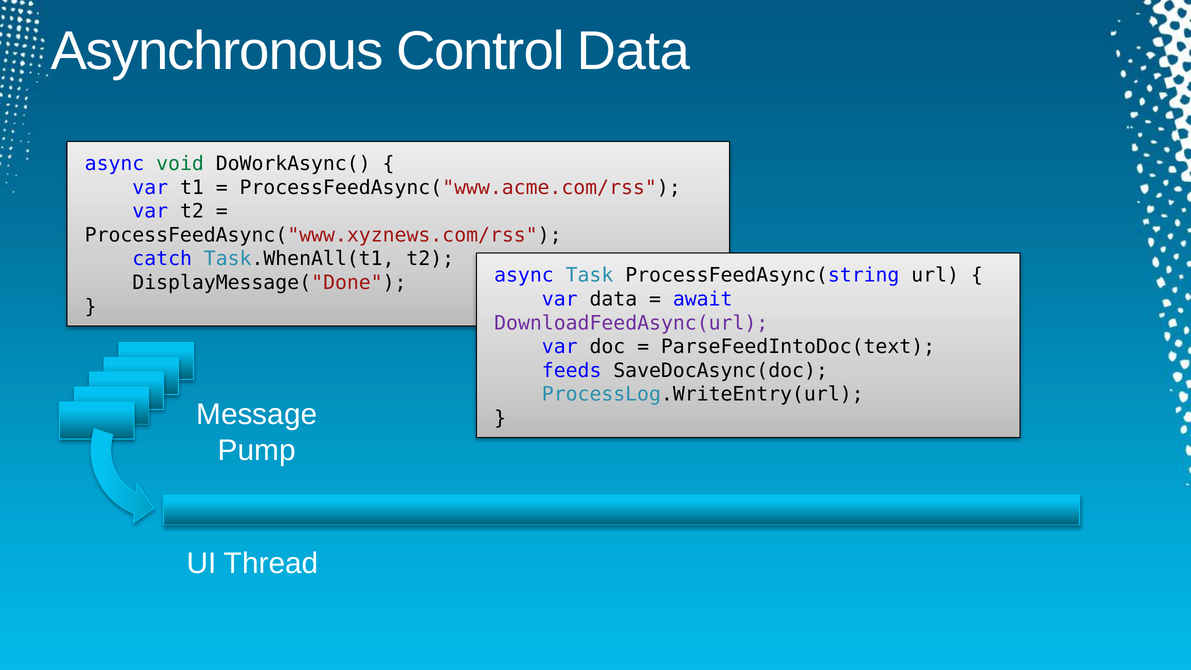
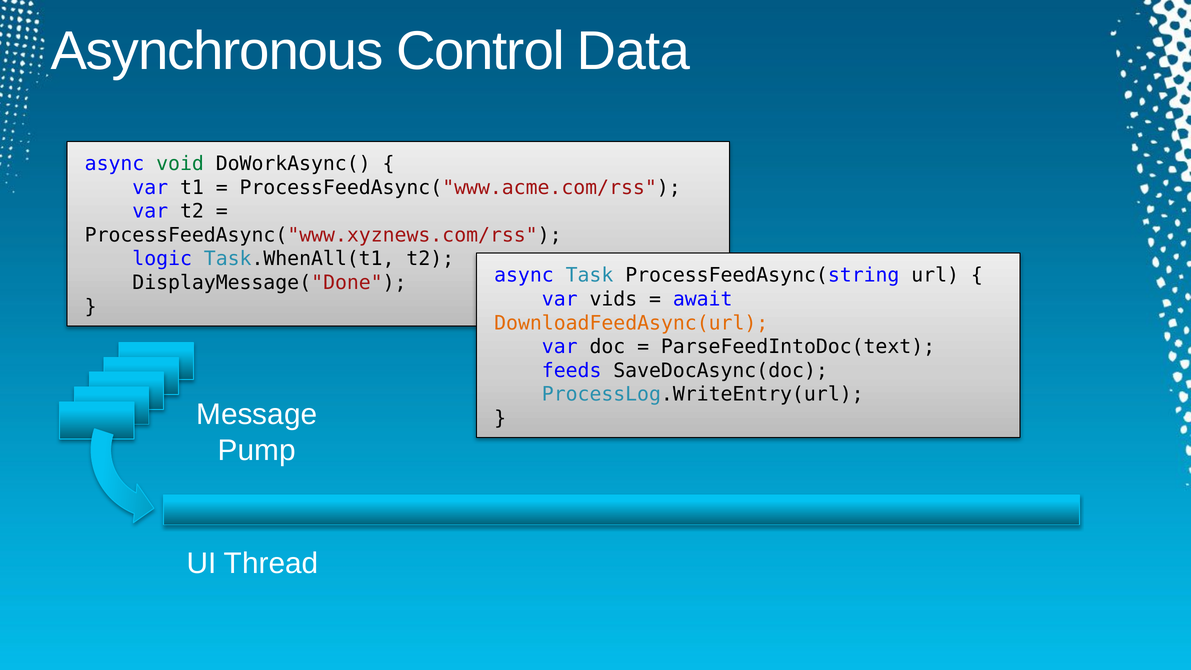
catch: catch -> logic (162, 259)
var data: data -> vids (613, 299)
DownloadFeedAsync(url colour: purple -> orange (631, 323)
